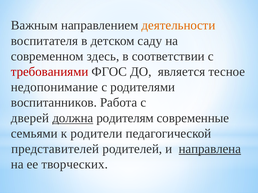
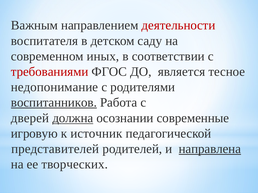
деятельности colour: orange -> red (178, 25)
здесь: здесь -> иных (103, 56)
воспитанников underline: none -> present (54, 103)
родителям: родителям -> осознании (125, 118)
семьями: семьями -> игровую (34, 134)
родители: родители -> источник (96, 134)
